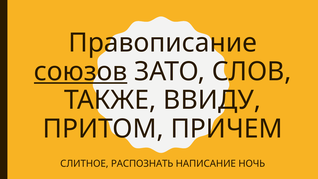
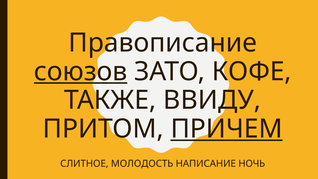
СЛОВ: СЛОВ -> КОФЕ (252, 72)
ПРИЧЕМ underline: none -> present (227, 129)
РАСПОЗНАТЬ: РАСПОЗНАТЬ -> МОЛОДОСТЬ (142, 164)
